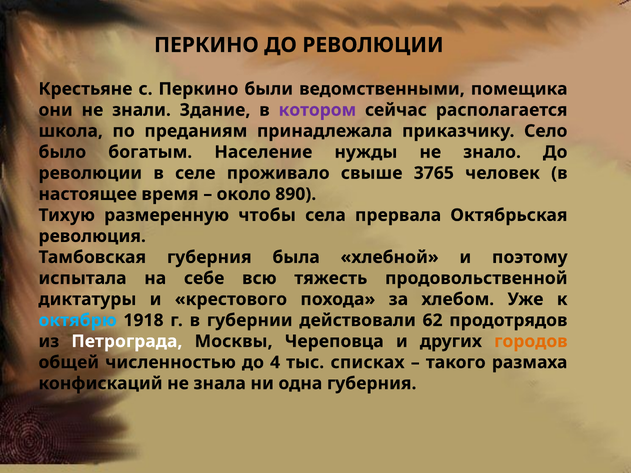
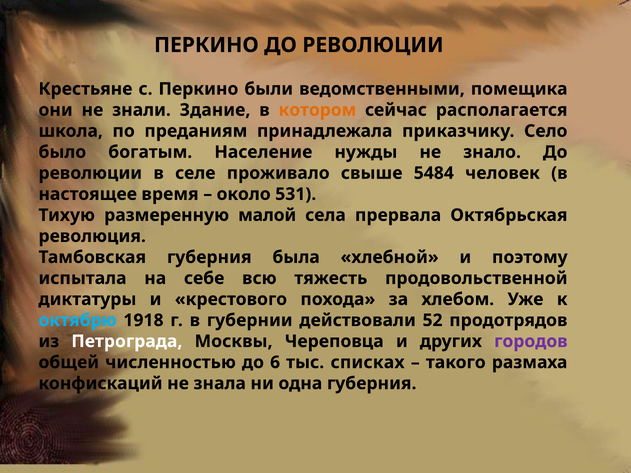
котором colour: purple -> orange (317, 110)
3765: 3765 -> 5484 (434, 173)
890: 890 -> 531 (296, 194)
чтобы: чтобы -> малой (267, 215)
62: 62 -> 52 (433, 320)
городов colour: orange -> purple (531, 342)
4: 4 -> 6 (275, 363)
